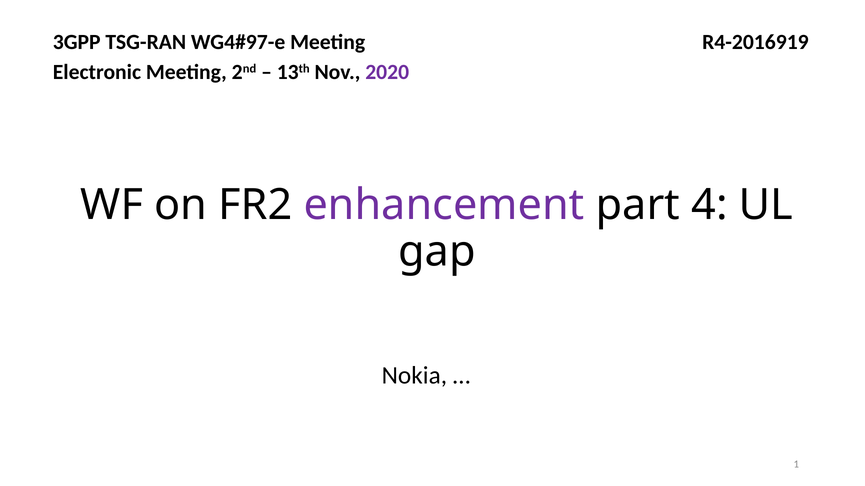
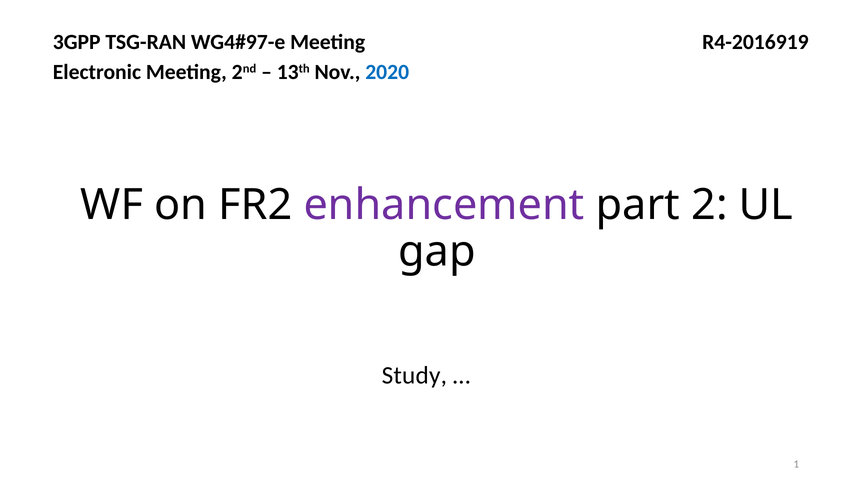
2020 colour: purple -> blue (387, 72)
4: 4 -> 2 (709, 205)
Nokia: Nokia -> Study (414, 376)
